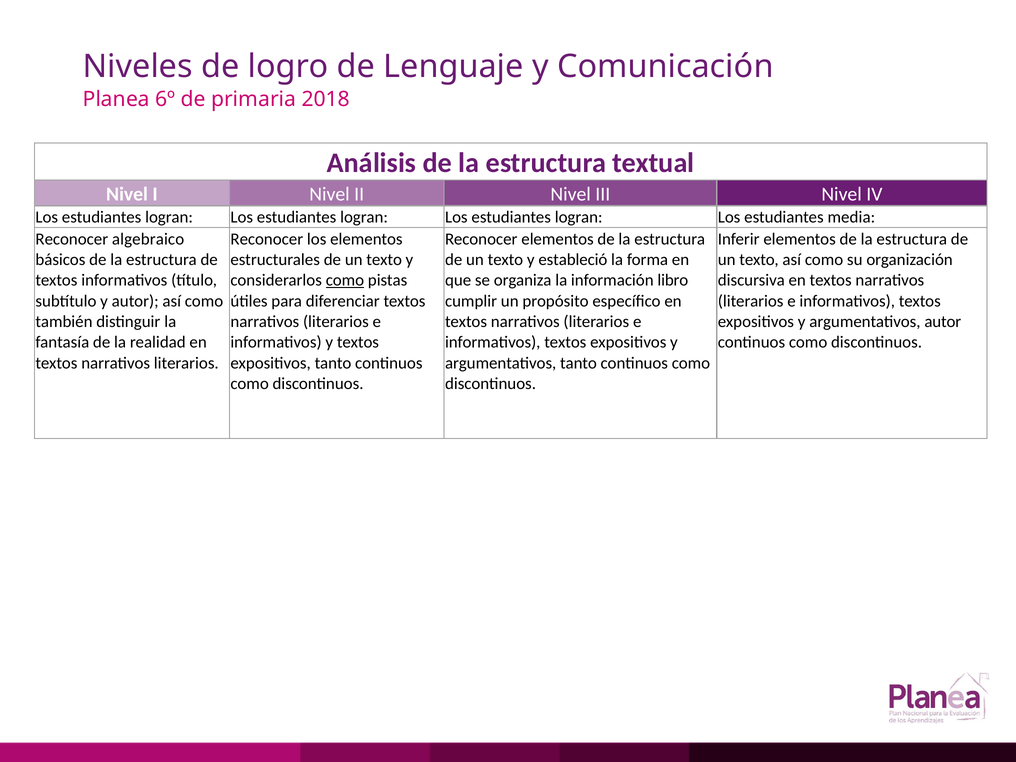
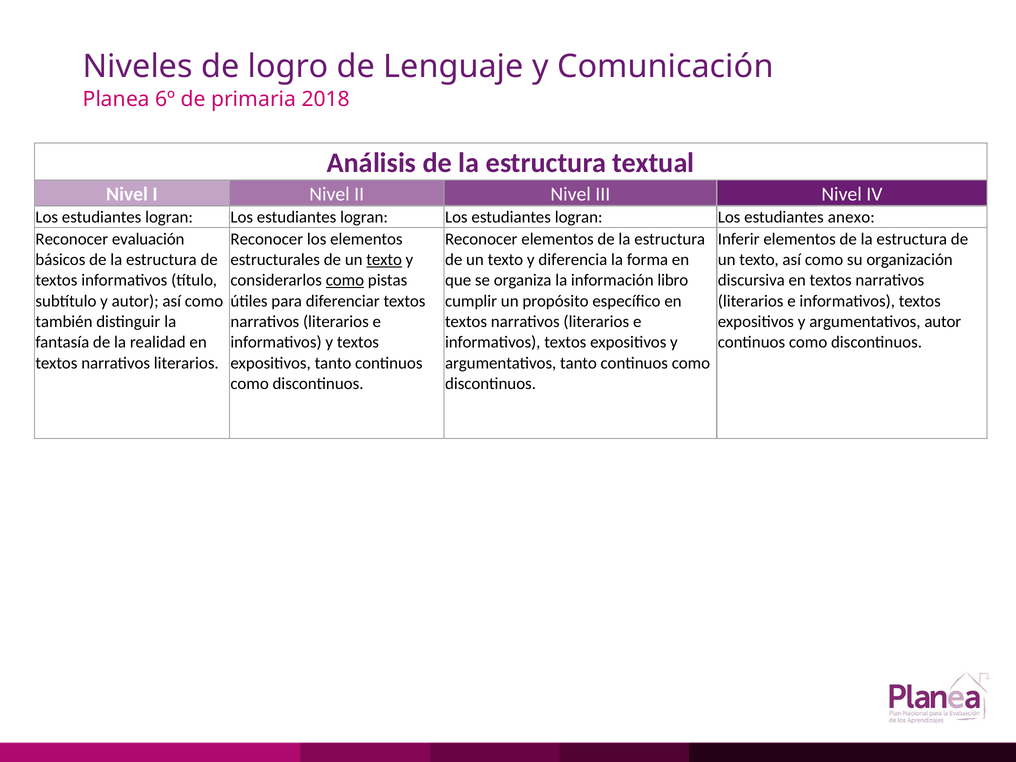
media: media -> anexo (851, 217)
algebraico: algebraico -> evaluación (148, 239)
texto underline: none -> present (384, 260)
estableció: estableció -> diferencia (573, 260)
